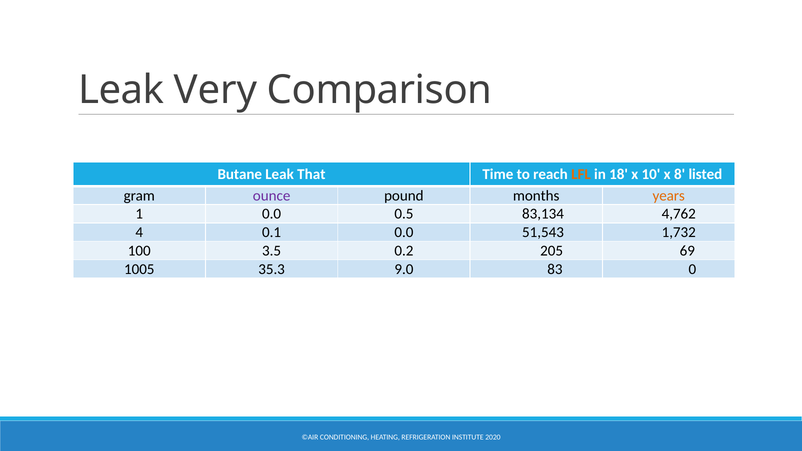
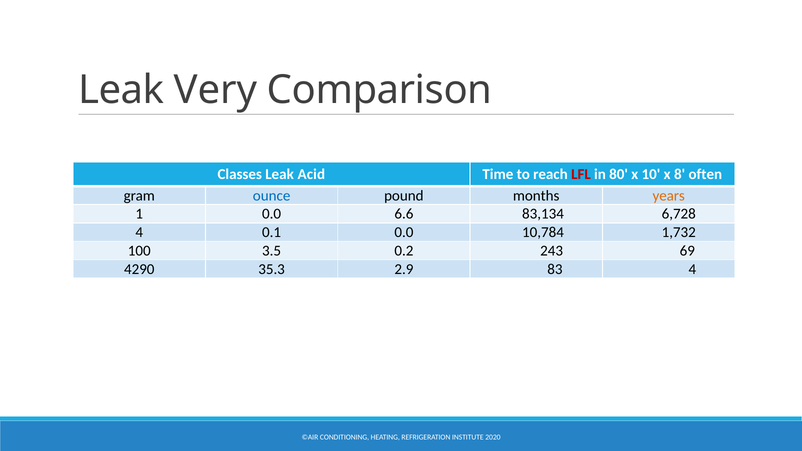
Butane: Butane -> Classes (240, 174)
That: That -> Acid (311, 174)
LFL colour: orange -> red (581, 174)
18: 18 -> 80 (619, 174)
listed: listed -> often (705, 174)
ounce colour: purple -> blue (272, 196)
0.5: 0.5 -> 6.6 (404, 214)
4,762: 4,762 -> 6,728 (679, 214)
51,543: 51,543 -> 10,784 (543, 232)
205: 205 -> 243 (552, 251)
1005: 1005 -> 4290 (139, 269)
9.0: 9.0 -> 2.9 (404, 269)
83 0: 0 -> 4 (692, 269)
